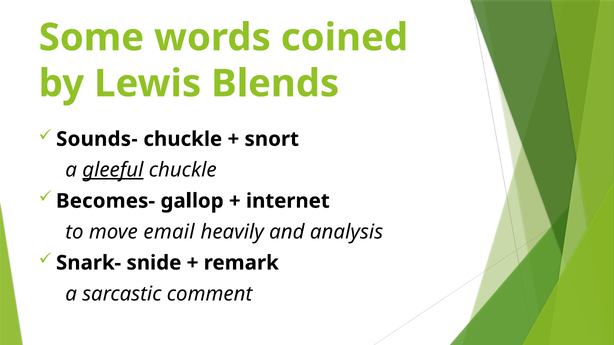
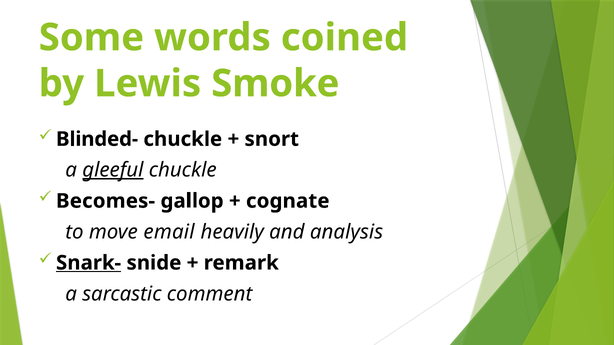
Blends: Blends -> Smoke (275, 84)
Sounds-: Sounds- -> Blinded- (97, 139)
internet: internet -> cognate (288, 201)
Snark- underline: none -> present (89, 263)
